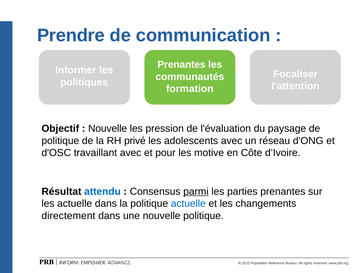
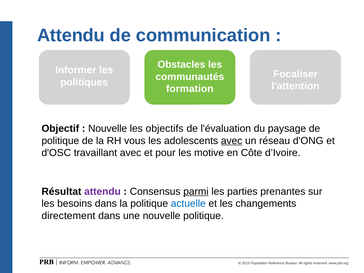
Prendre: Prendre -> Attendu (71, 35)
Prenantes: Prenantes -> Obstacles (181, 65)
pression: pression -> objectifs (165, 129)
privé: privé -> vous (135, 141)
avec underline: none -> present (232, 141)
attendu colour: blue -> purple (102, 191)
les actuelle: actuelle -> besoins (75, 204)
